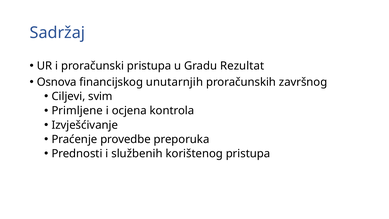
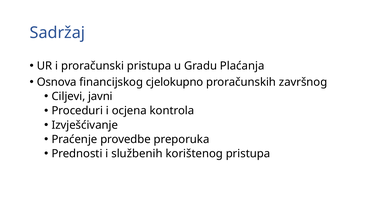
Rezultat: Rezultat -> Plaćanja (242, 66)
unutarnjih: unutarnjih -> cjelokupno (175, 82)
svim: svim -> javni (100, 96)
Primljene: Primljene -> Proceduri (77, 111)
